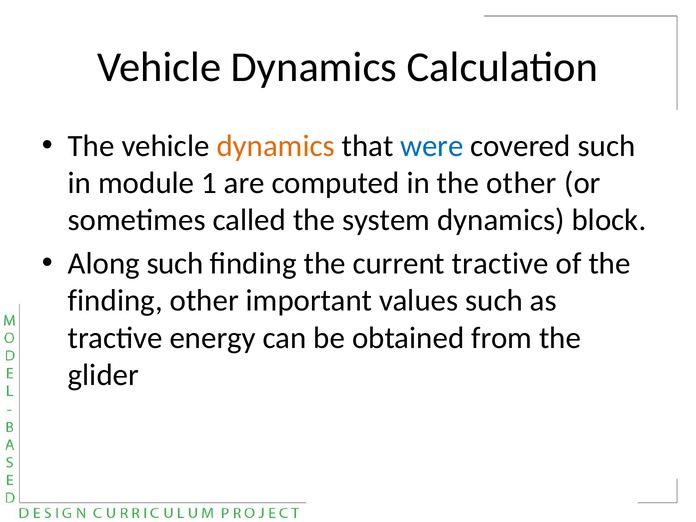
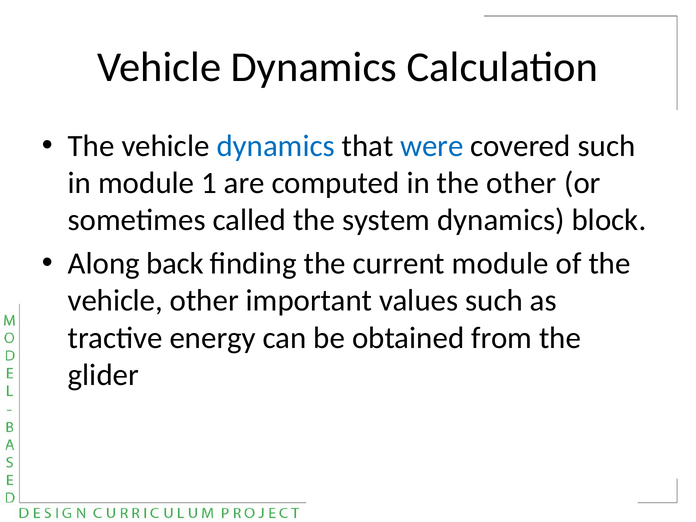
dynamics colour: orange -> blue (276, 146)
Along such: such -> back (175, 264)
current tractive: tractive -> module (500, 264)
finding: finding -> vehicle (115, 301)
